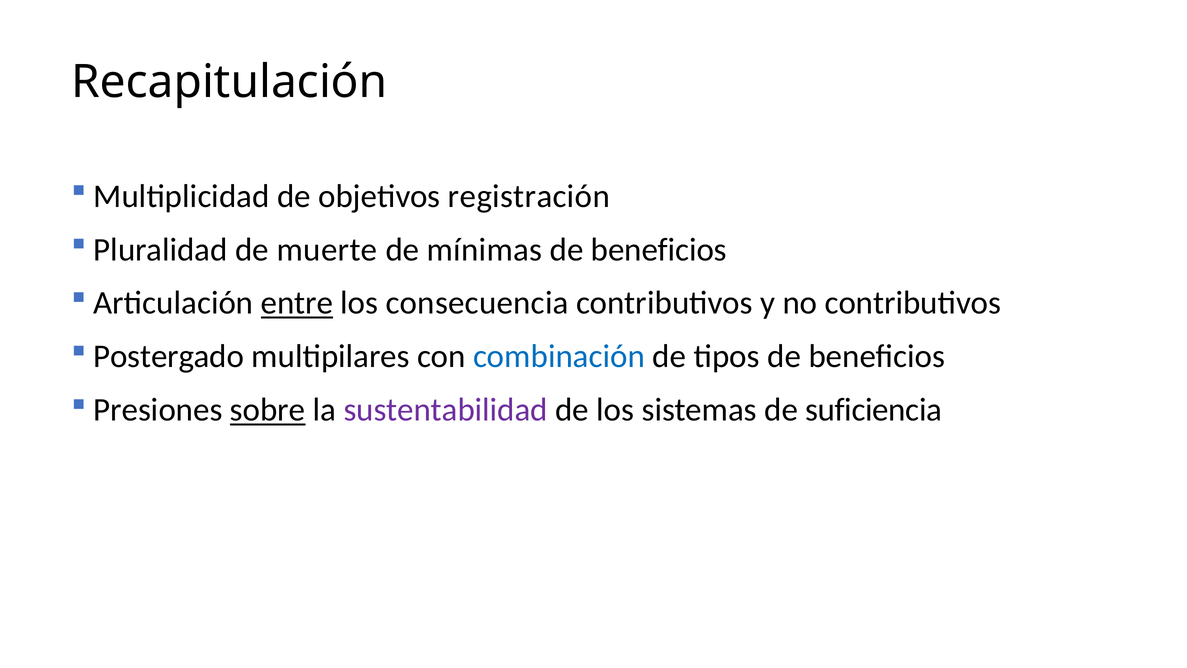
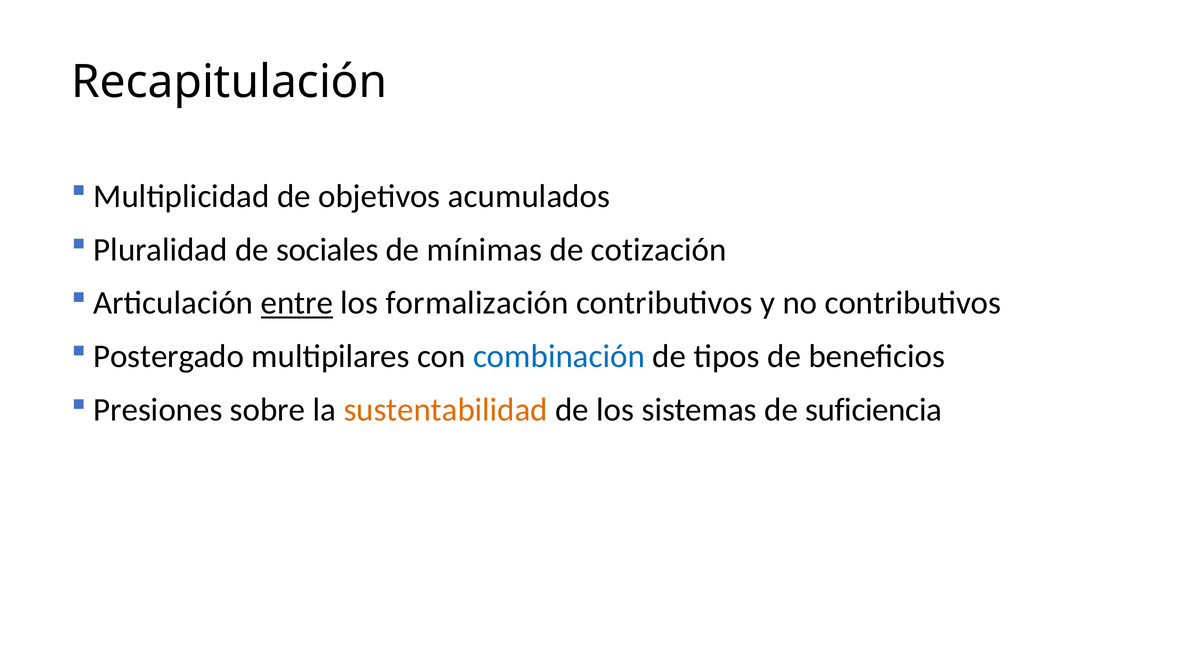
registración: registración -> acumulados (529, 196)
muerte: muerte -> sociales (327, 250)
beneficios: beneficios -> cotización (659, 250)
consecuencia: consecuencia -> formalización (477, 303)
sobre underline: present -> none (268, 410)
sustentabilidad colour: purple -> orange (446, 410)
